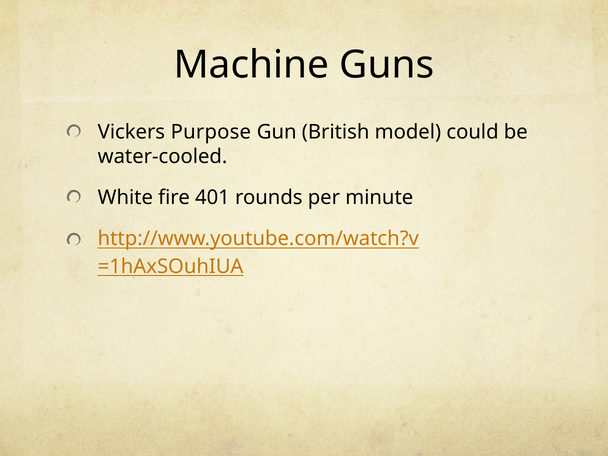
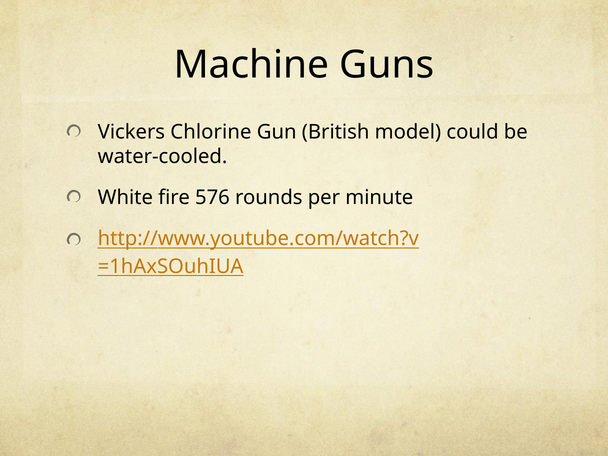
Purpose: Purpose -> Chlorine (211, 132)
401: 401 -> 576 (212, 198)
